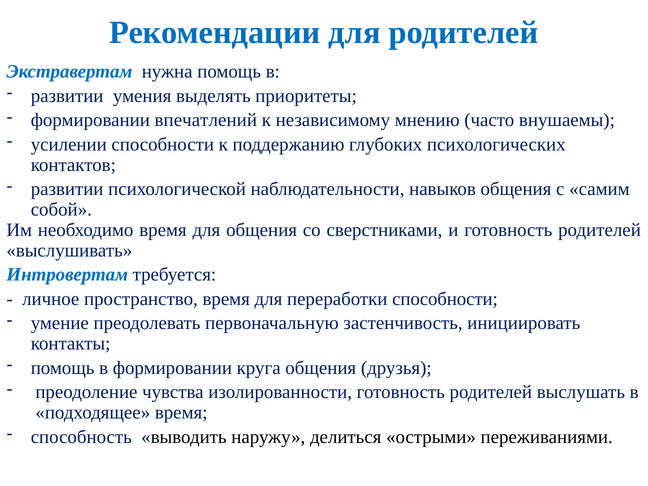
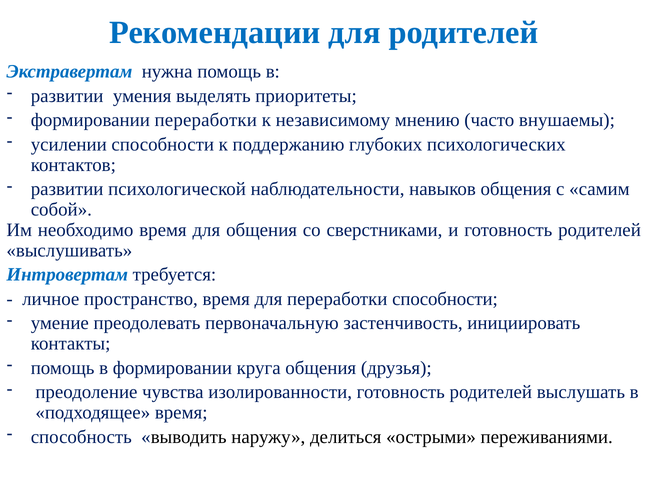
формировании впечатлений: впечатлений -> переработки (206, 120)
